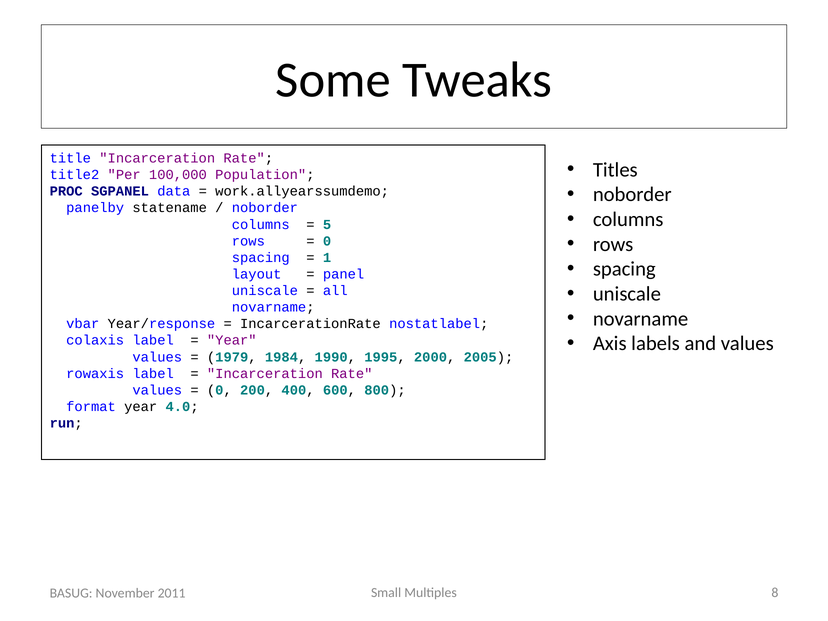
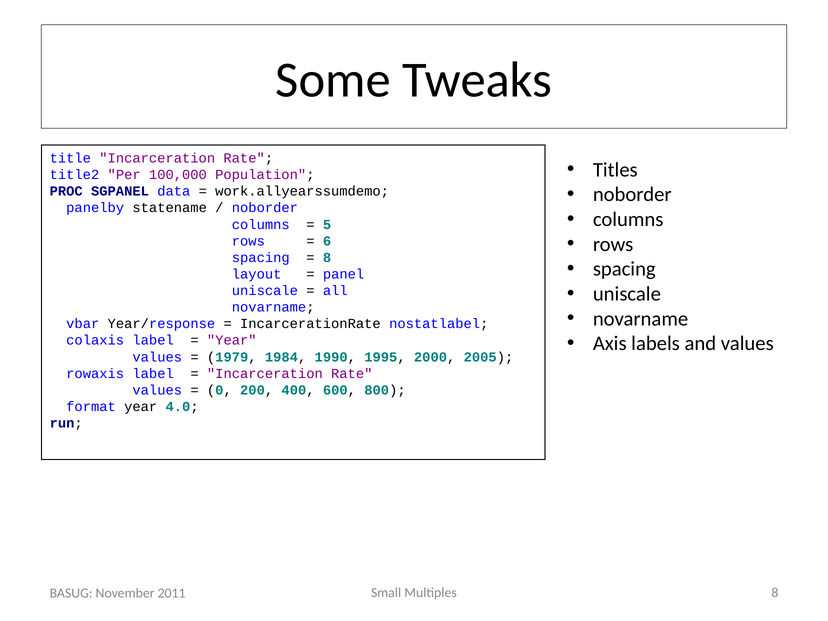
0: 0 -> 6 (327, 241)
1: 1 -> 8 (327, 258)
